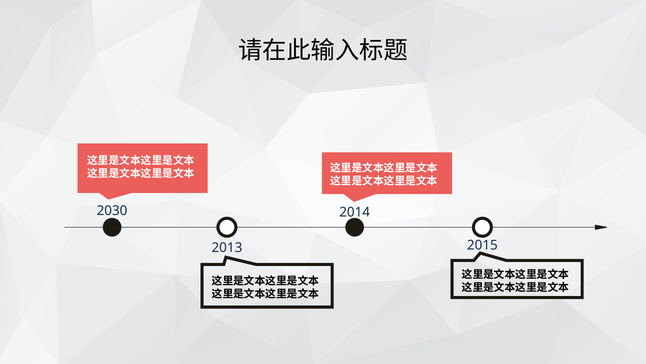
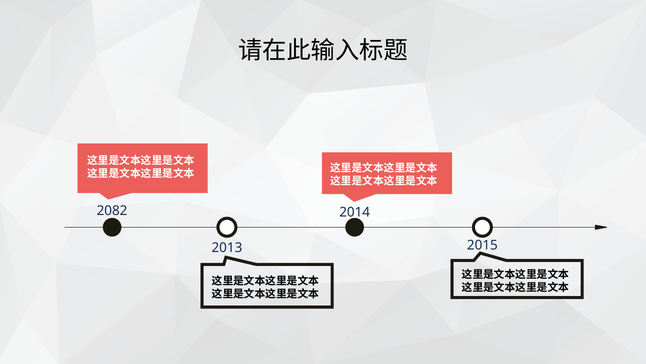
2030: 2030 -> 2082 (112, 210)
